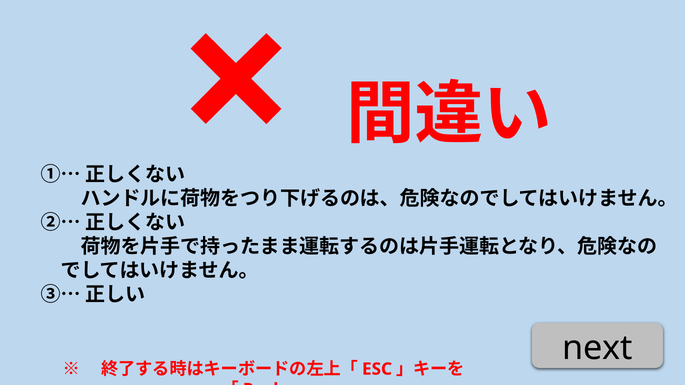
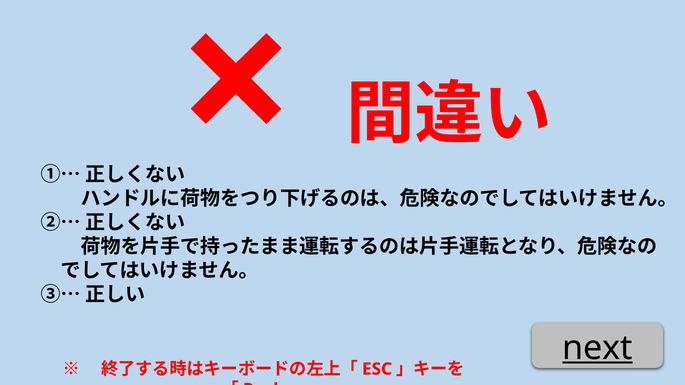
next underline: none -> present (598, 348)
